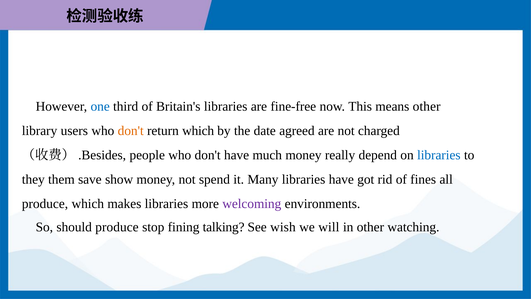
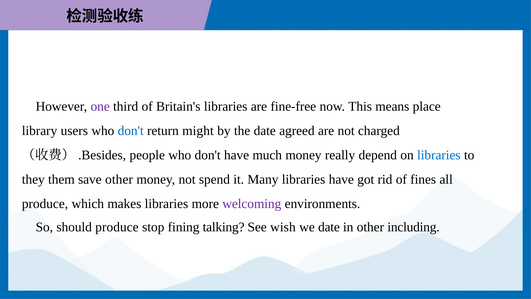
one colour: blue -> purple (100, 106)
means other: other -> place (427, 106)
don't colour: orange -> blue (131, 131)
return which: which -> might (198, 131)
save show: show -> other (119, 179)
we will: will -> date (329, 227)
watching: watching -> including (414, 227)
